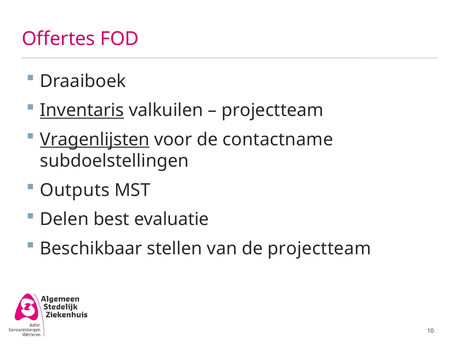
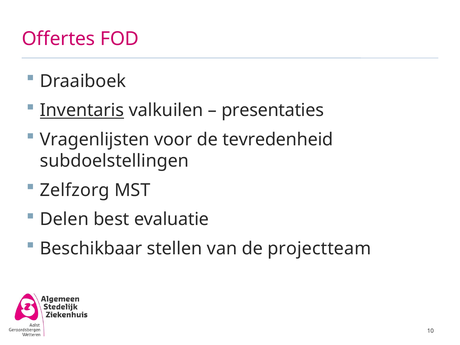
projectteam: projectteam -> presentaties (273, 110)
Vragenlijsten underline: present -> none (95, 140)
contactname: contactname -> tevredenheid (278, 140)
Outputs: Outputs -> Zelfzorg (75, 190)
